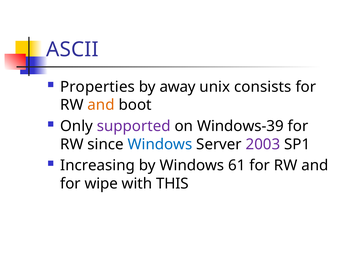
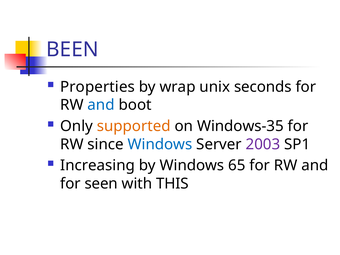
ASCII: ASCII -> BEEN (72, 50)
away: away -> wrap (178, 87)
consists: consists -> seconds (263, 87)
and colour: orange -> blue (101, 105)
supported colour: purple -> orange (134, 126)
Windows-39: Windows-39 -> Windows-35 (240, 126)
61: 61 -> 65 (237, 165)
wipe: wipe -> seen (101, 184)
